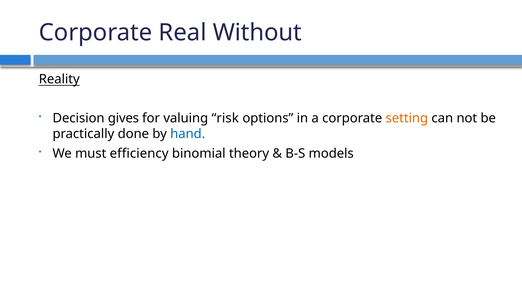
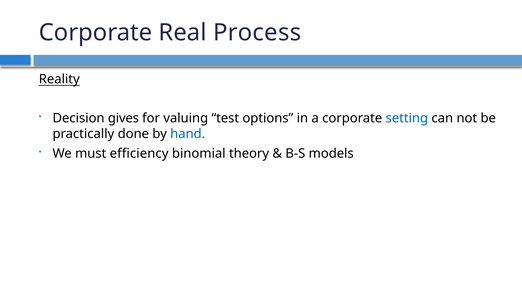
Without: Without -> Process (257, 33)
risk: risk -> test (225, 118)
setting colour: orange -> blue (407, 118)
